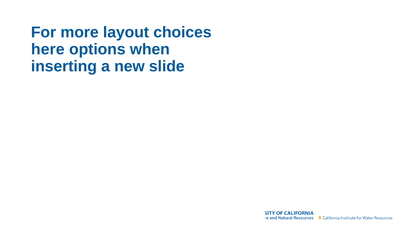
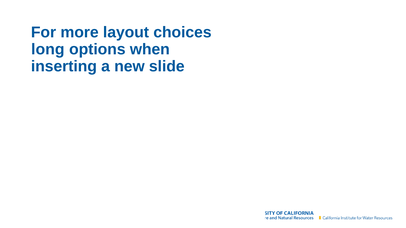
here: here -> long (48, 49)
